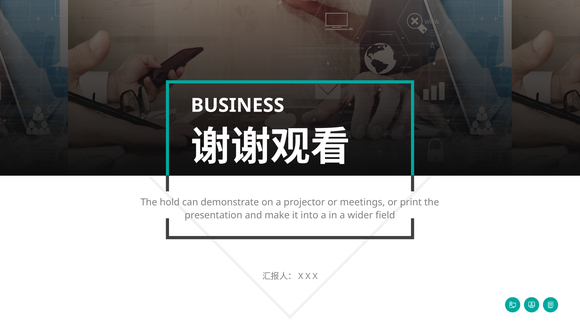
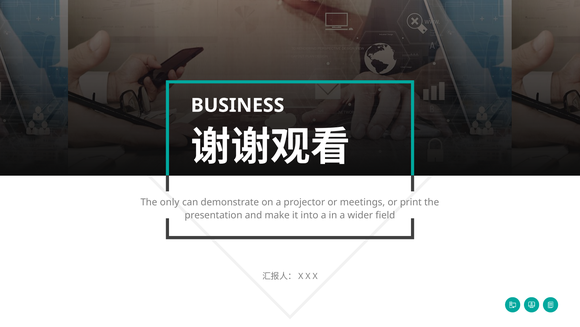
hold: hold -> only (170, 202)
